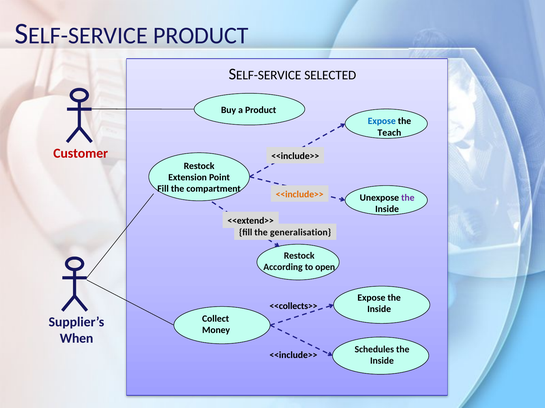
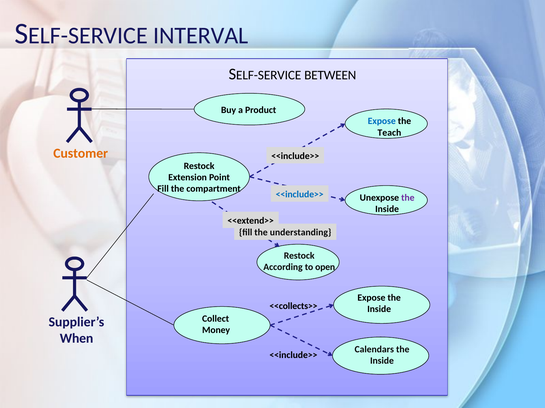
PRODUCT: PRODUCT -> INTERVAL (201, 36)
SELECTED: SELECTED -> BETWEEN (330, 75)
Customer colour: red -> orange (81, 153)
<<include>> colour: orange -> blue (300, 194)
generalisation: generalisation -> understanding (301, 232)
Schedules: Schedules -> Calendars (374, 349)
